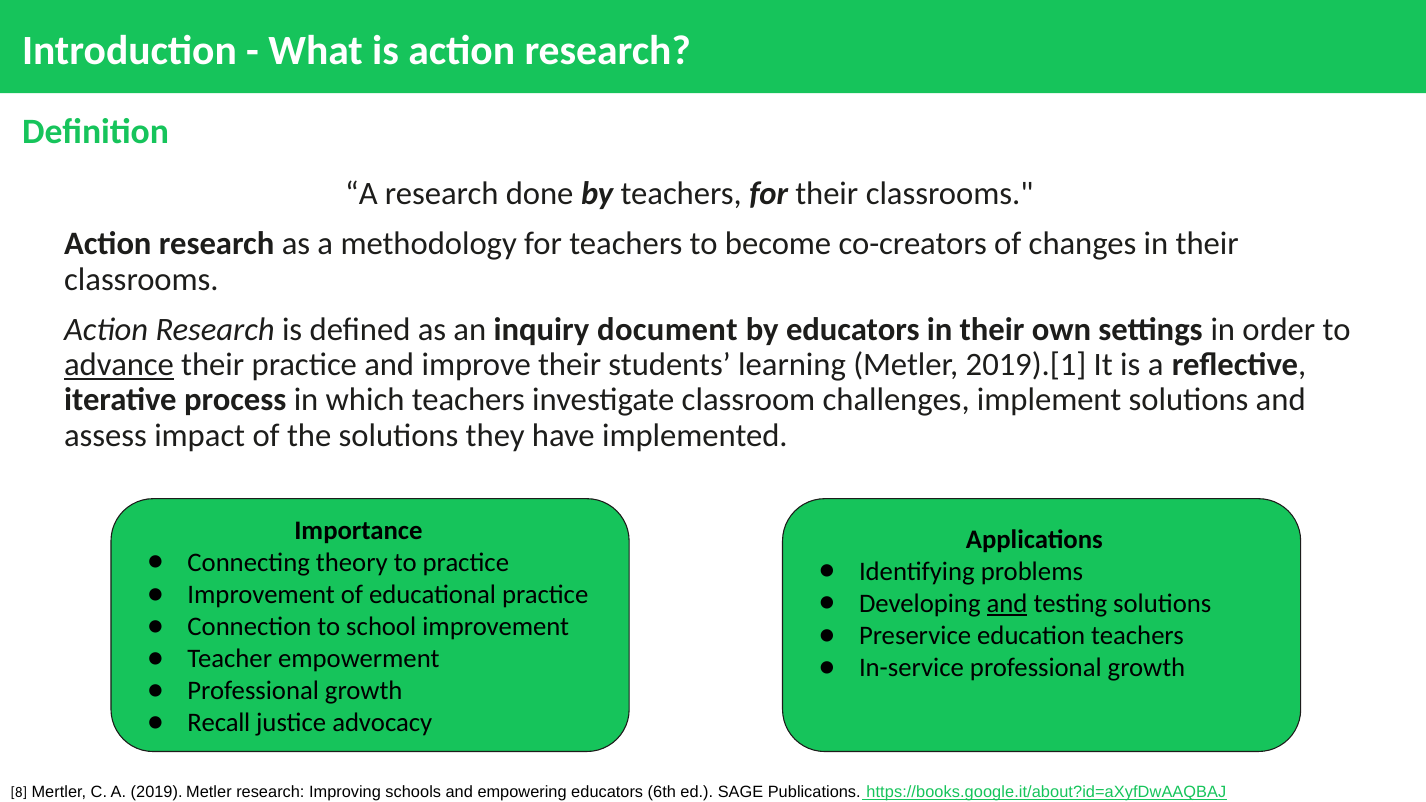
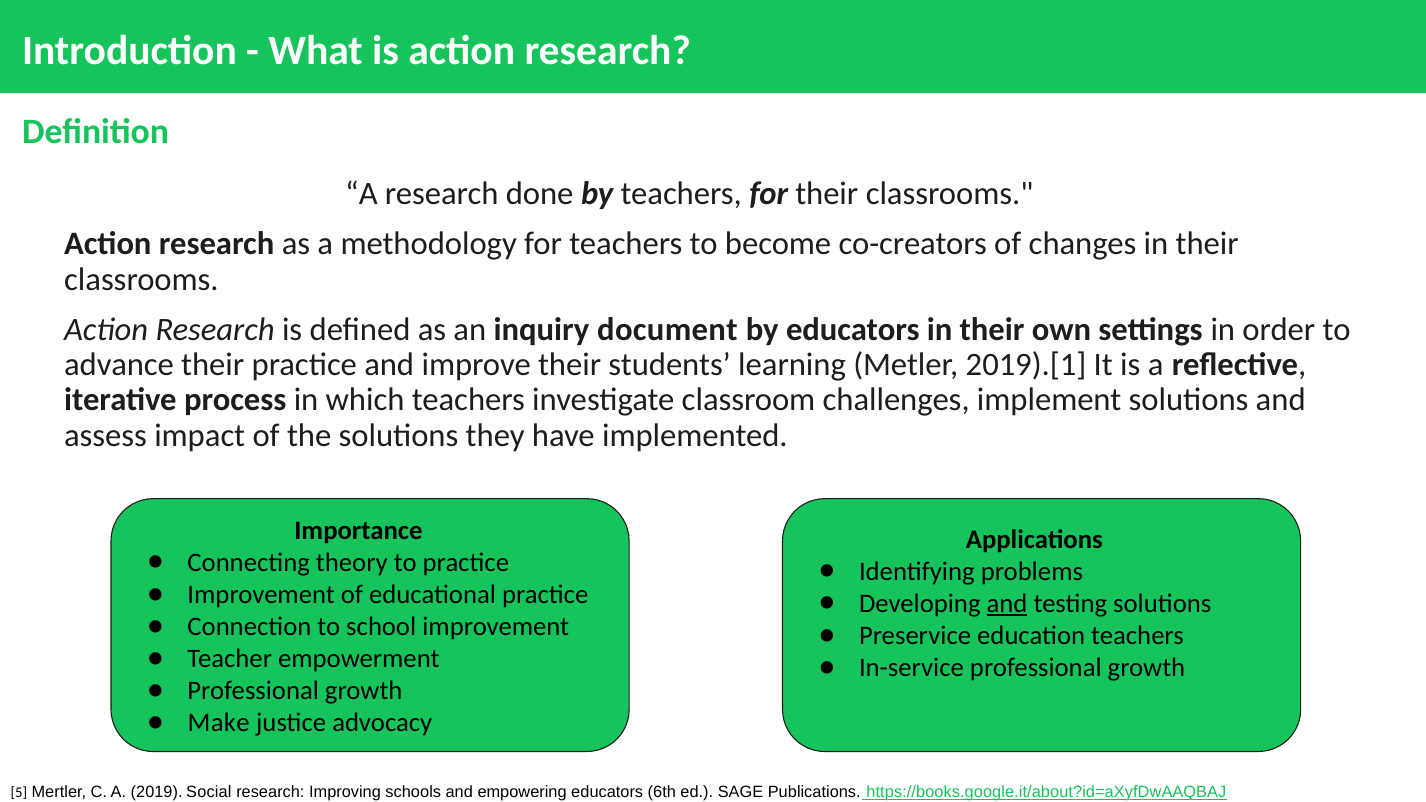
advance underline: present -> none (119, 365)
Recall: Recall -> Make (219, 723)
8: 8 -> 5 (19, 793)
2019 Metler: Metler -> Social (209, 792)
